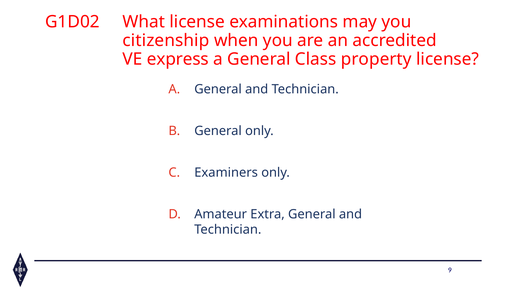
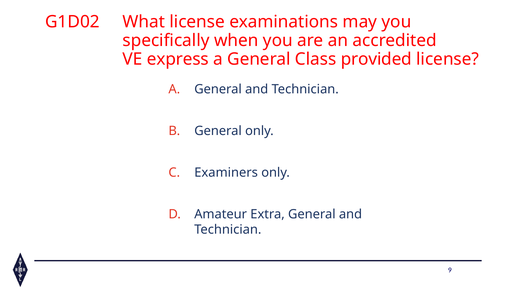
citizenship: citizenship -> specifically (166, 41)
property: property -> provided (376, 59)
